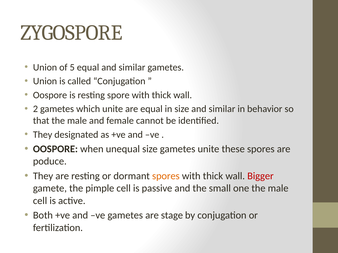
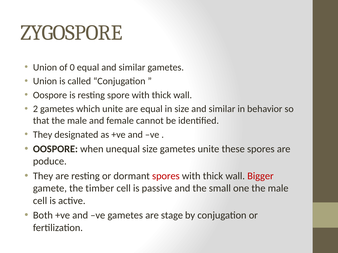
5: 5 -> 0 (72, 67)
spores colour: orange -> red (166, 176)
pimple: pimple -> timber (100, 189)
